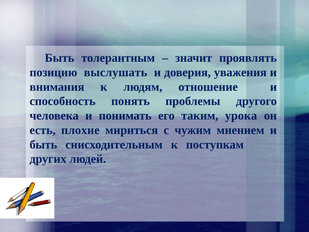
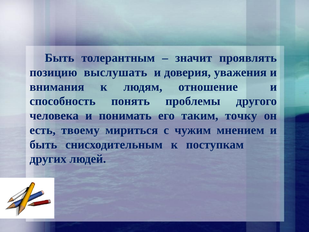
урока: урока -> точку (241, 116)
плохие: плохие -> твоему (80, 130)
